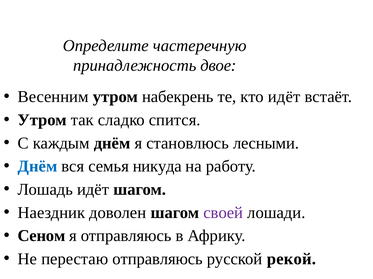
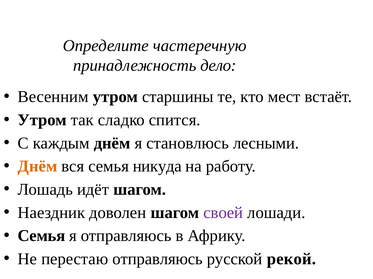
двое: двое -> дело (218, 66)
набекрень: набекрень -> старшины (178, 97)
кто идёт: идёт -> мест (284, 97)
Днём colour: blue -> orange (38, 167)
Сеном: Сеном -> Семья (41, 236)
